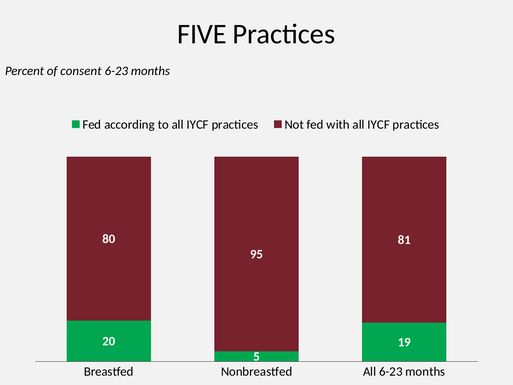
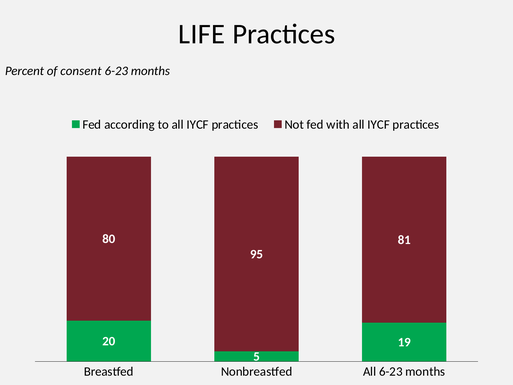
FIVE: FIVE -> LIFE (202, 34)
